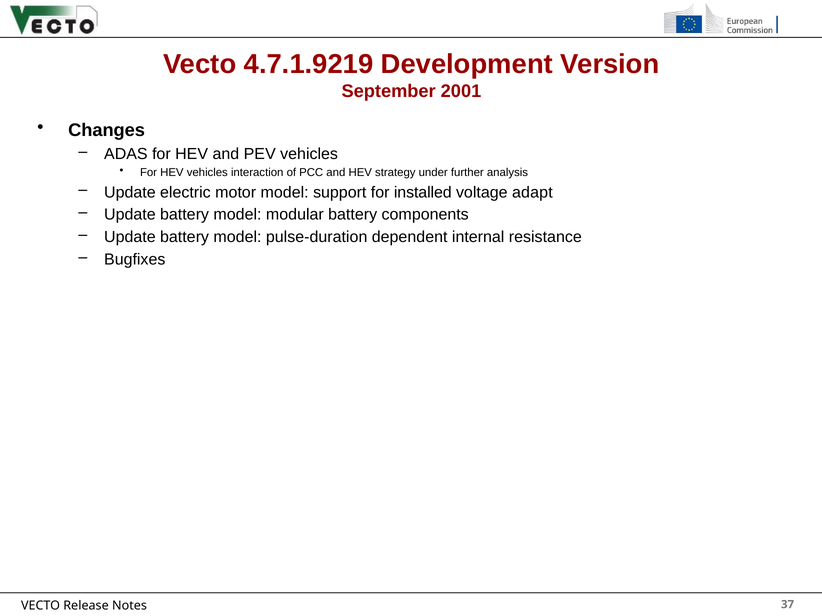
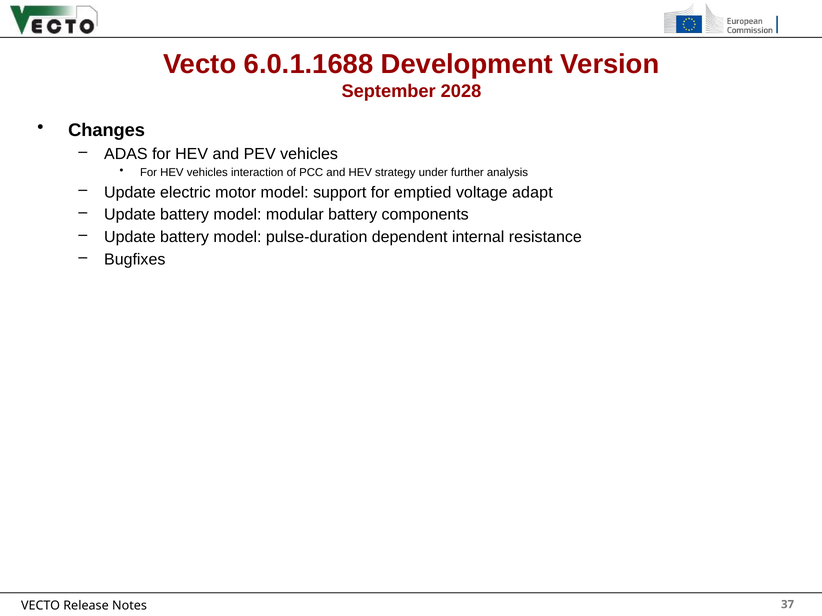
4.7.1.9219: 4.7.1.9219 -> 6.0.1.1688 (309, 64)
2001: 2001 -> 2028 (461, 91)
installed: installed -> emptied (423, 192)
